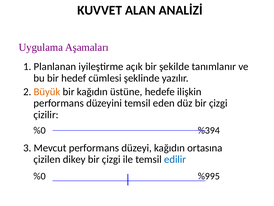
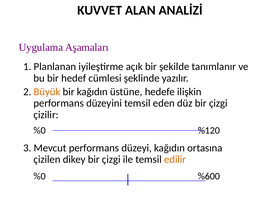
%394: %394 -> %120 (209, 130)
edilir colour: blue -> orange (175, 159)
%995: %995 -> %600 (209, 176)
